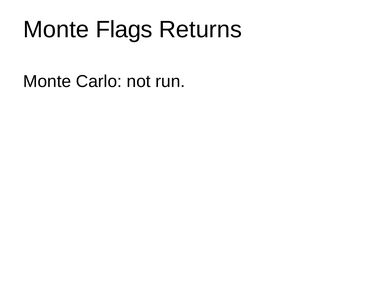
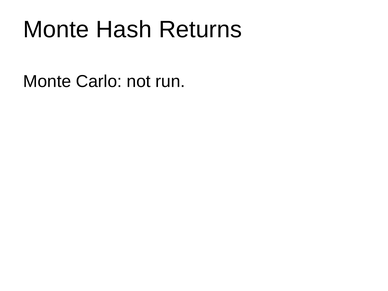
Flags: Flags -> Hash (124, 29)
